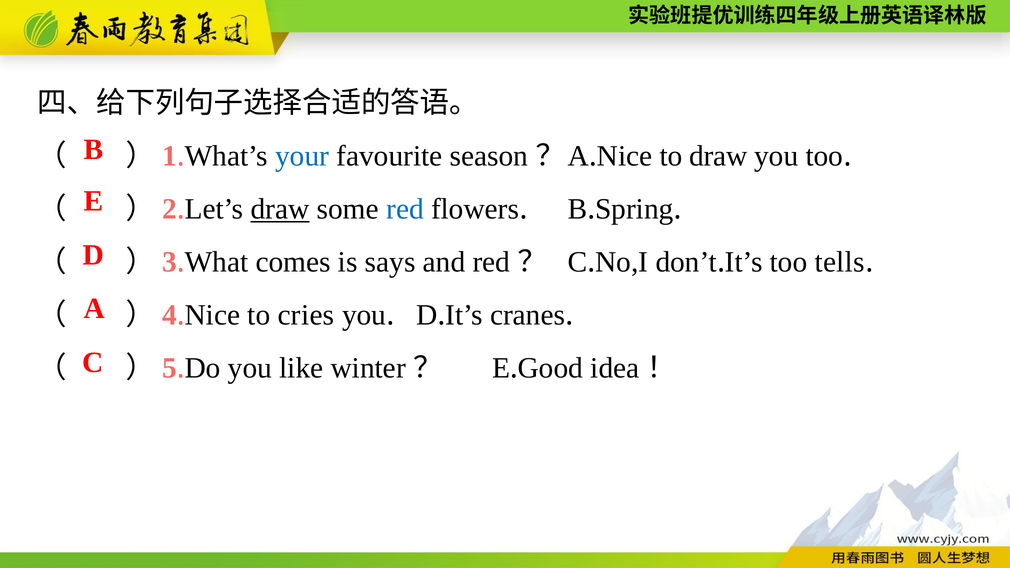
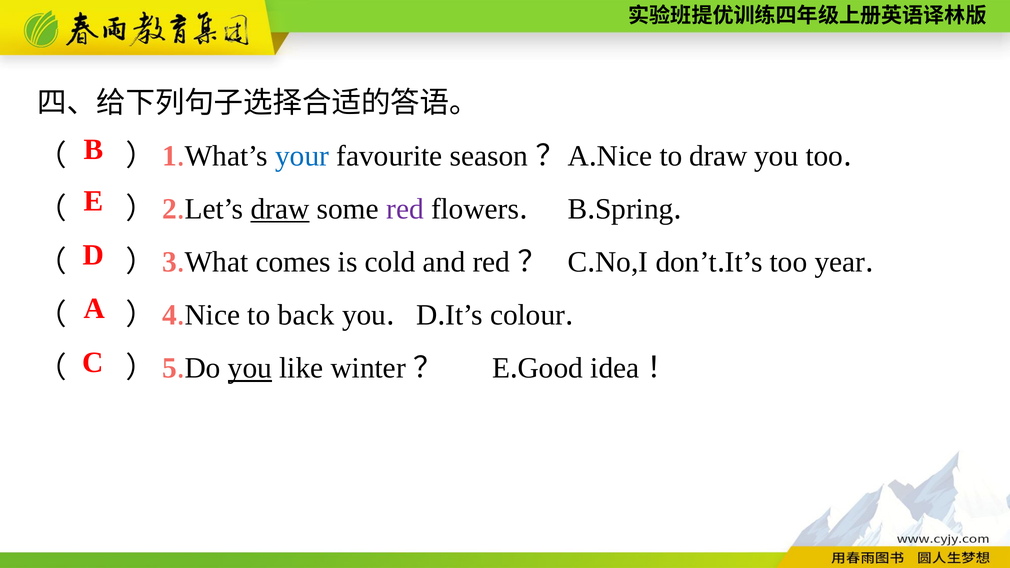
red colour: blue -> purple (405, 209)
says: says -> cold (390, 262)
tells: tells -> year (840, 262)
cries: cries -> back (306, 315)
cranes: cranes -> colour (528, 315)
you underline: none -> present (250, 368)
